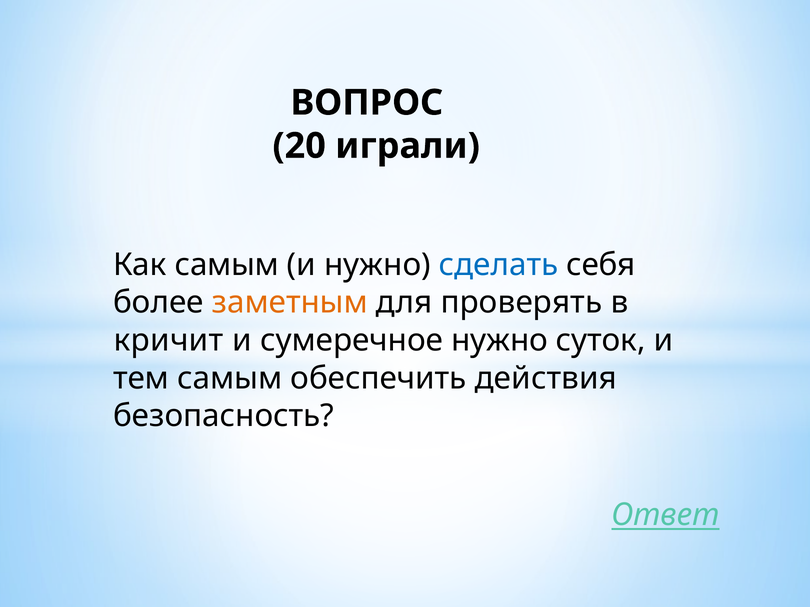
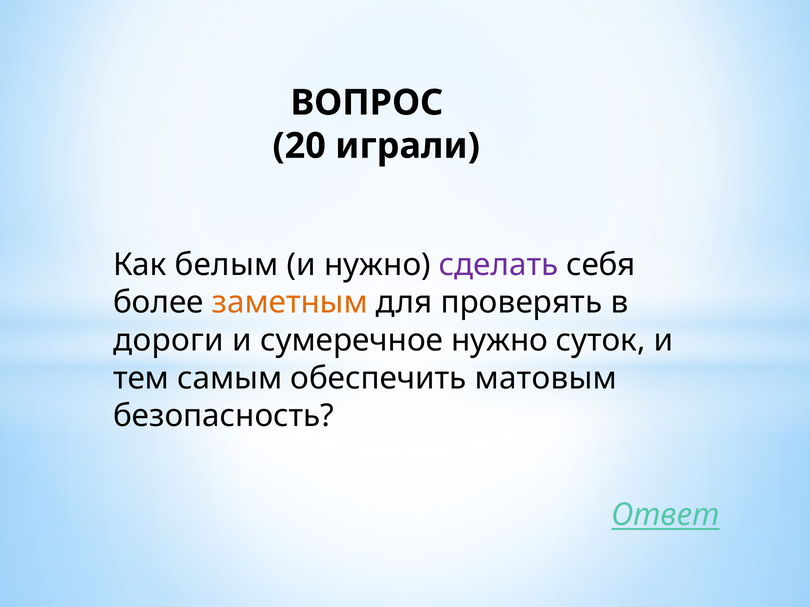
Как самым: самым -> белым (227, 265)
сделать colour: blue -> purple (499, 265)
кричит: кричит -> дороги (169, 341)
действия: действия -> матовым (546, 378)
